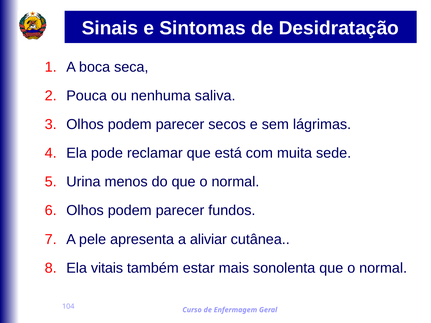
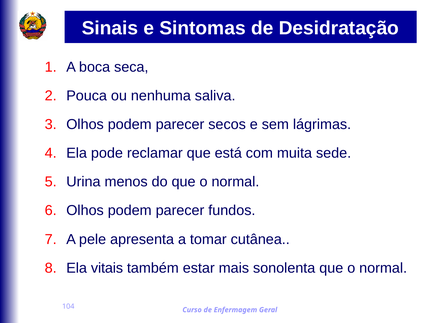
aliviar: aliviar -> tomar (208, 239)
